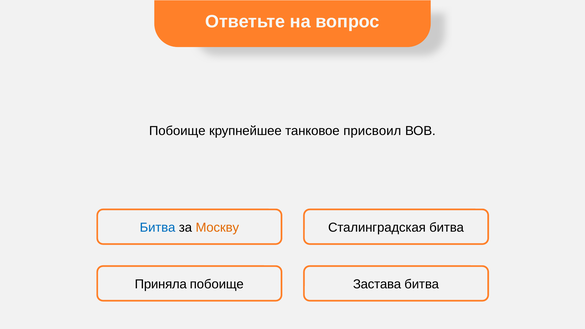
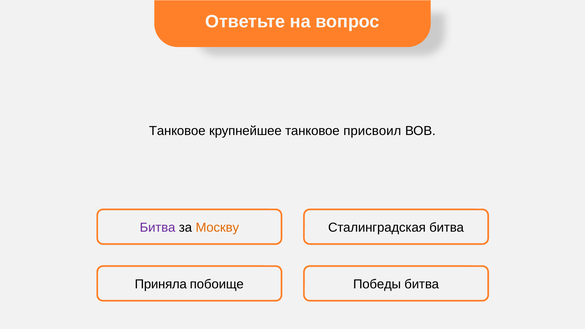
Побоище: Побоище -> Танковое (177, 131)
Битва colour: blue -> purple (158, 228)
Застава: Застава -> Победы (377, 284)
